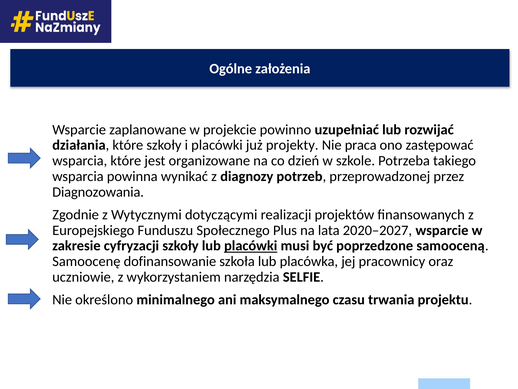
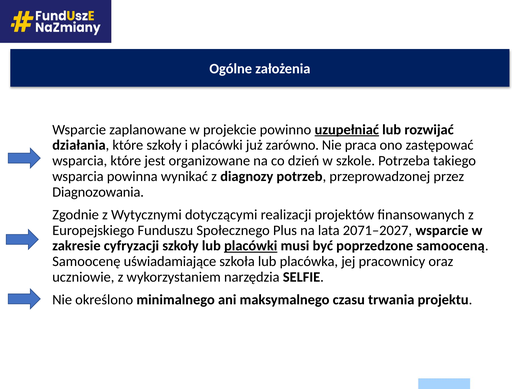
uzupełniać underline: none -> present (347, 129)
projekty: projekty -> zarówno (292, 145)
2020–2027: 2020–2027 -> 2071–2027 (377, 230)
dofinansowanie: dofinansowanie -> uświadamiające (170, 261)
